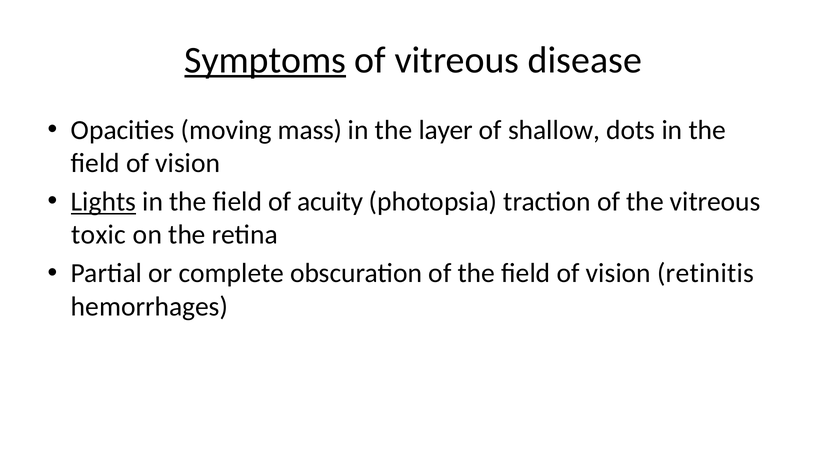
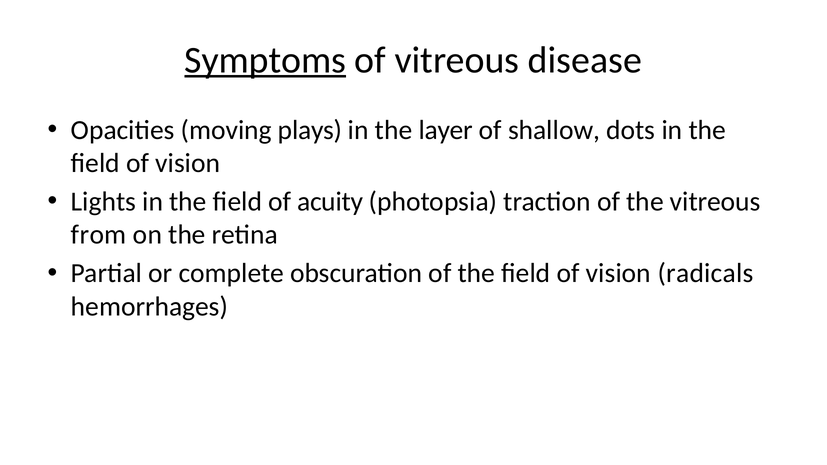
mass: mass -> plays (310, 130)
Lights underline: present -> none (103, 202)
toxic: toxic -> from (99, 235)
retinitis: retinitis -> radicals (706, 274)
